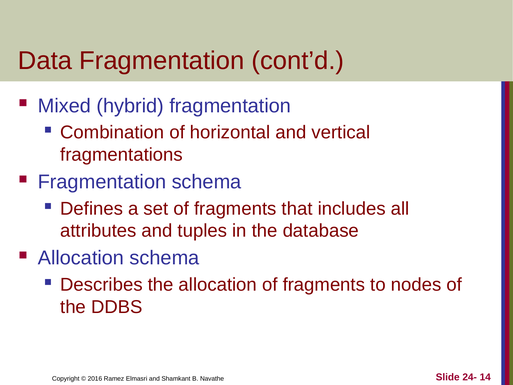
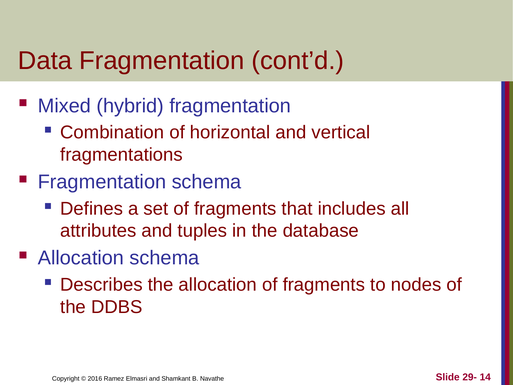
24-: 24- -> 29- (470, 377)
